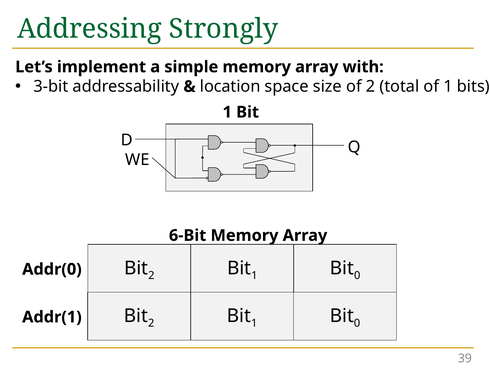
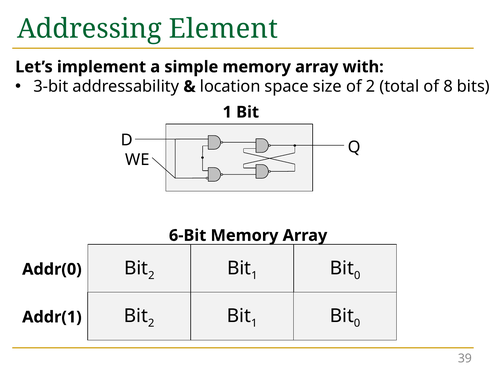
Strongly: Strongly -> Element (224, 29)
of 1: 1 -> 8 (448, 86)
